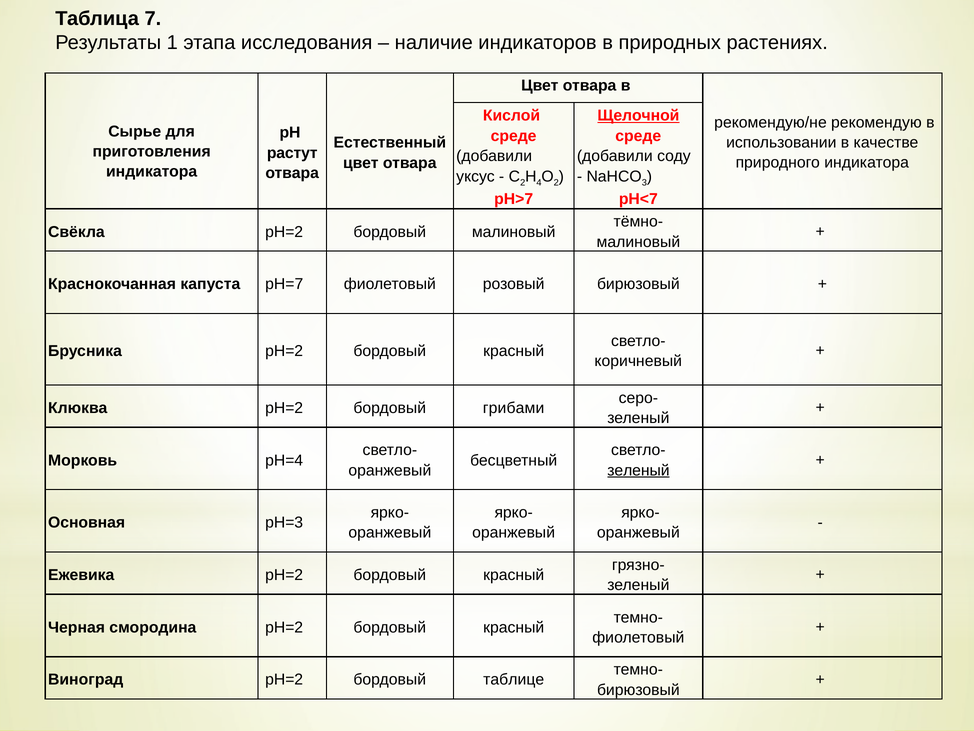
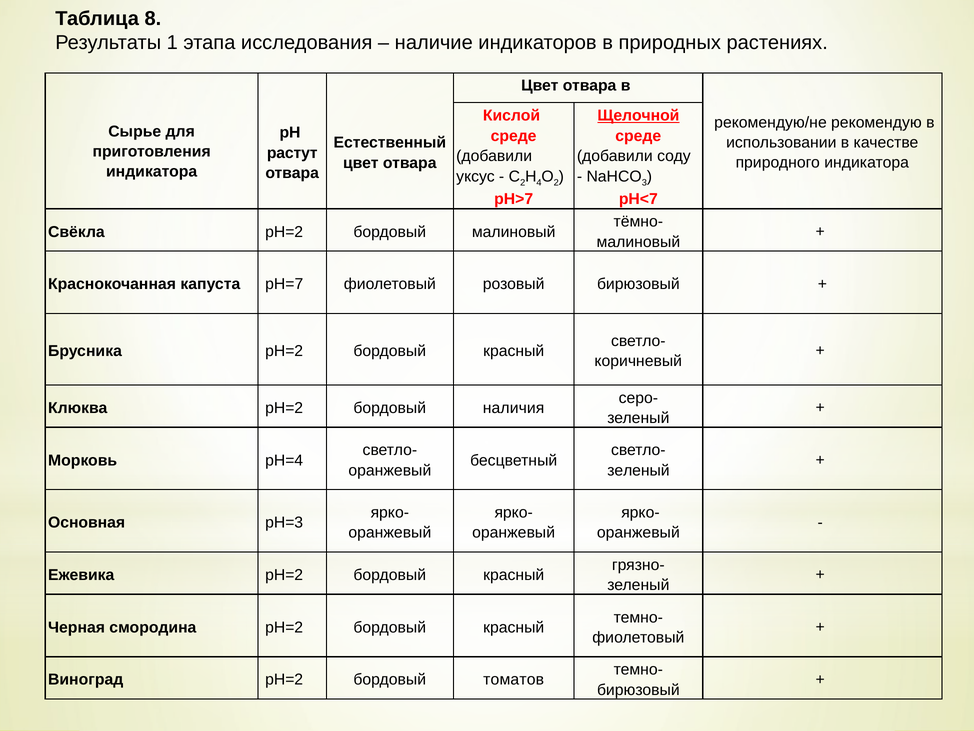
7: 7 -> 8 (153, 18)
грибами: грибами -> наличия (514, 408)
зеленый underline: present -> none (638, 470)
таблице: таблице -> томатов (514, 679)
